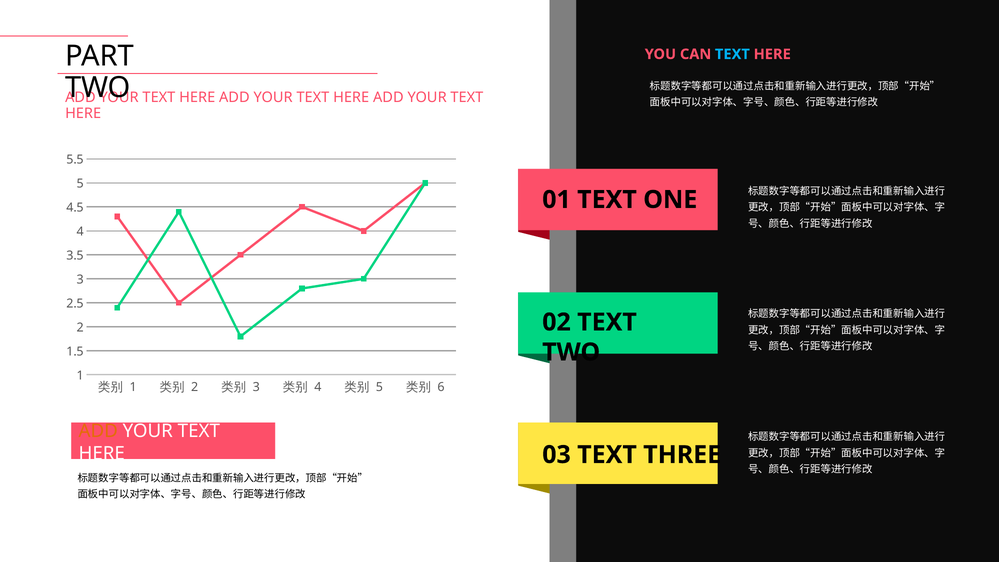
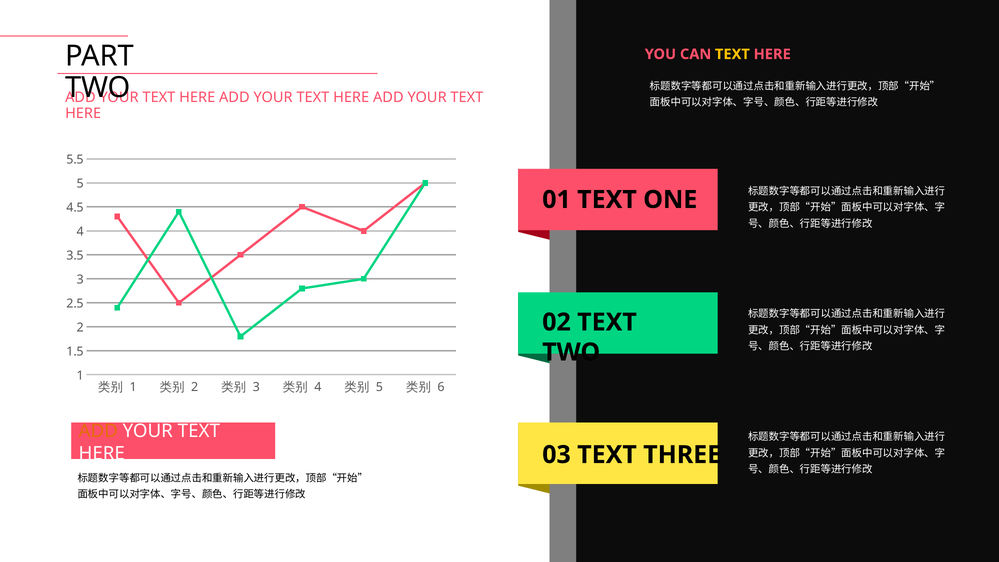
TEXT colour: light blue -> yellow (732, 54)
